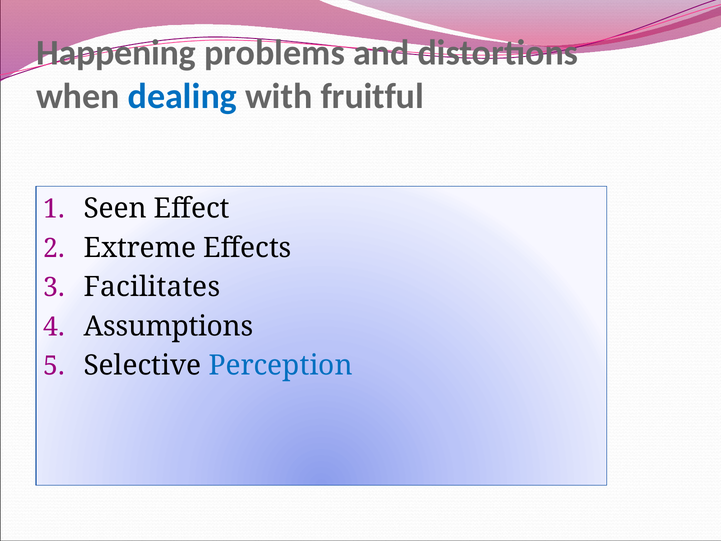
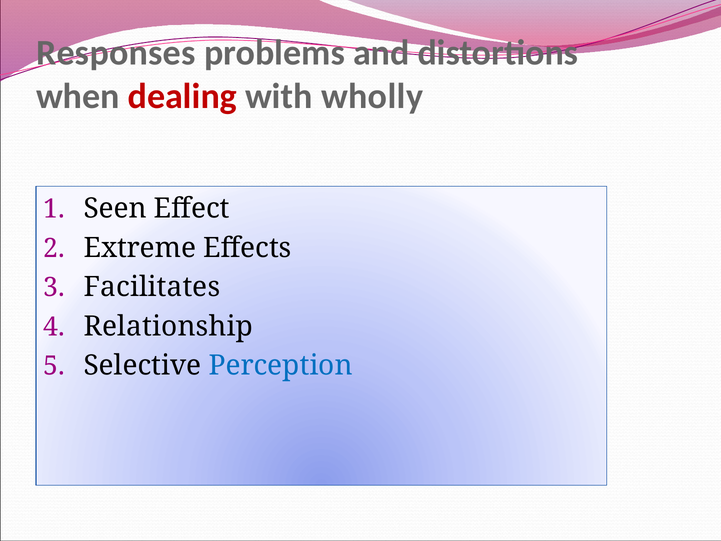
Happening: Happening -> Responses (116, 53)
dealing colour: blue -> red (182, 96)
fruitful: fruitful -> wholly (372, 96)
Assumptions: Assumptions -> Relationship (168, 326)
